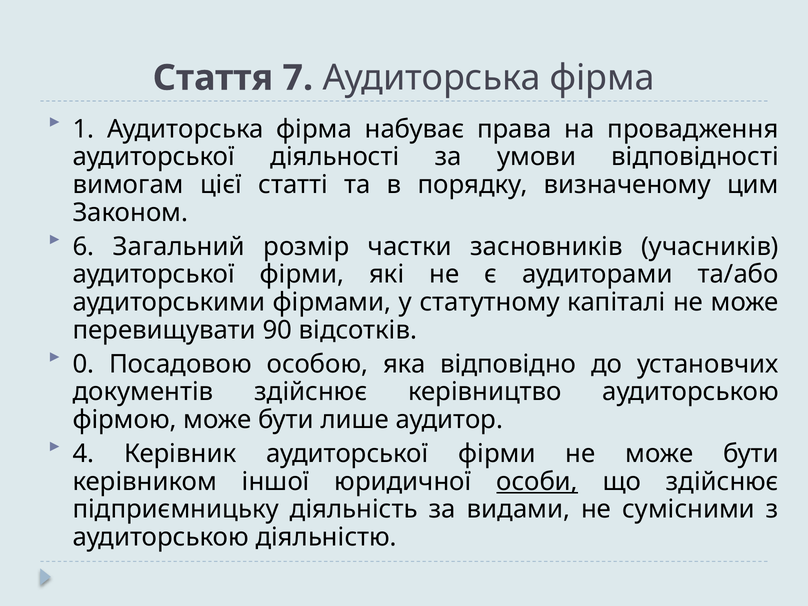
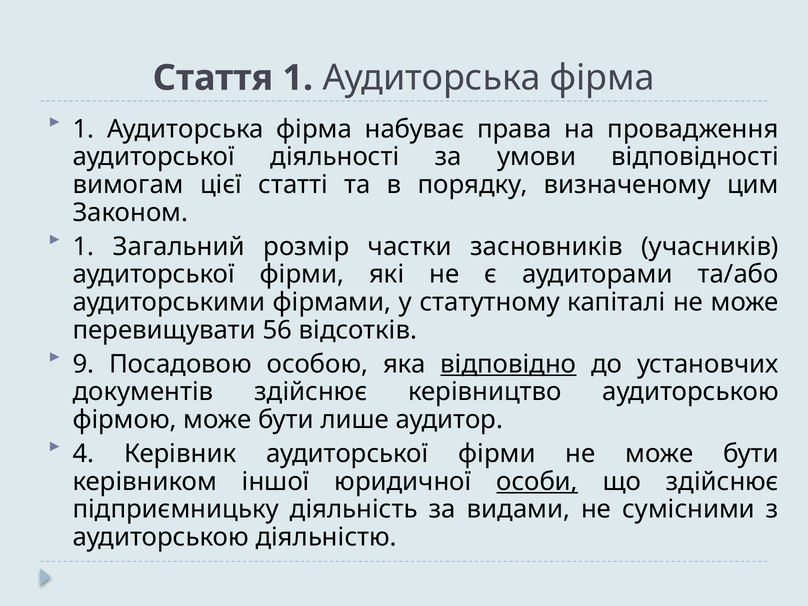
Стаття 7: 7 -> 1 (298, 78)
6: 6 -> 1 (83, 247)
90: 90 -> 56 (277, 330)
0: 0 -> 9 (83, 364)
відповідно underline: none -> present (508, 364)
